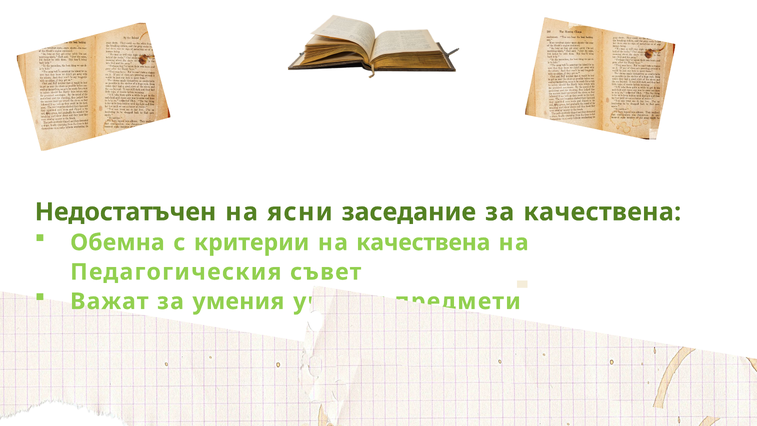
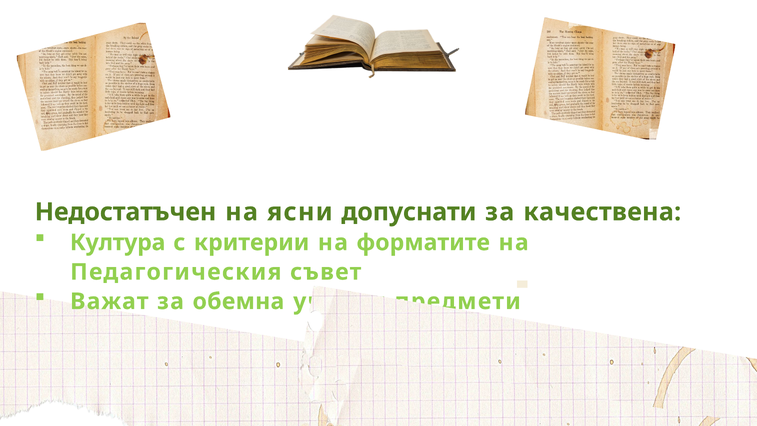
заседание: заседание -> допуснати (409, 212)
Обемна: Обемна -> Култура (118, 242)
на качествена: качествена -> форматите (423, 242)
умения: умения -> обемна (238, 301)
